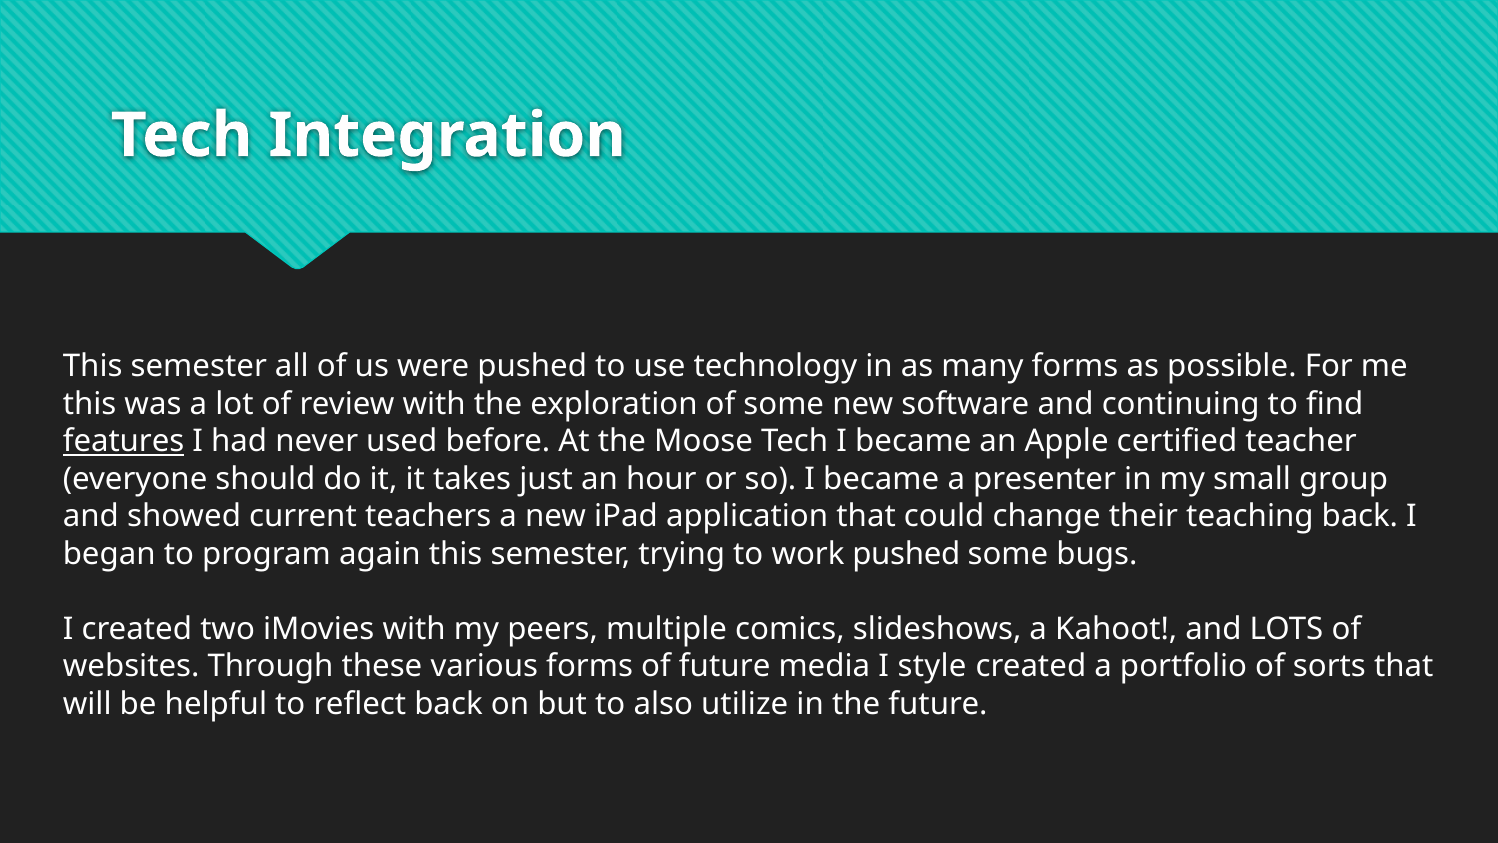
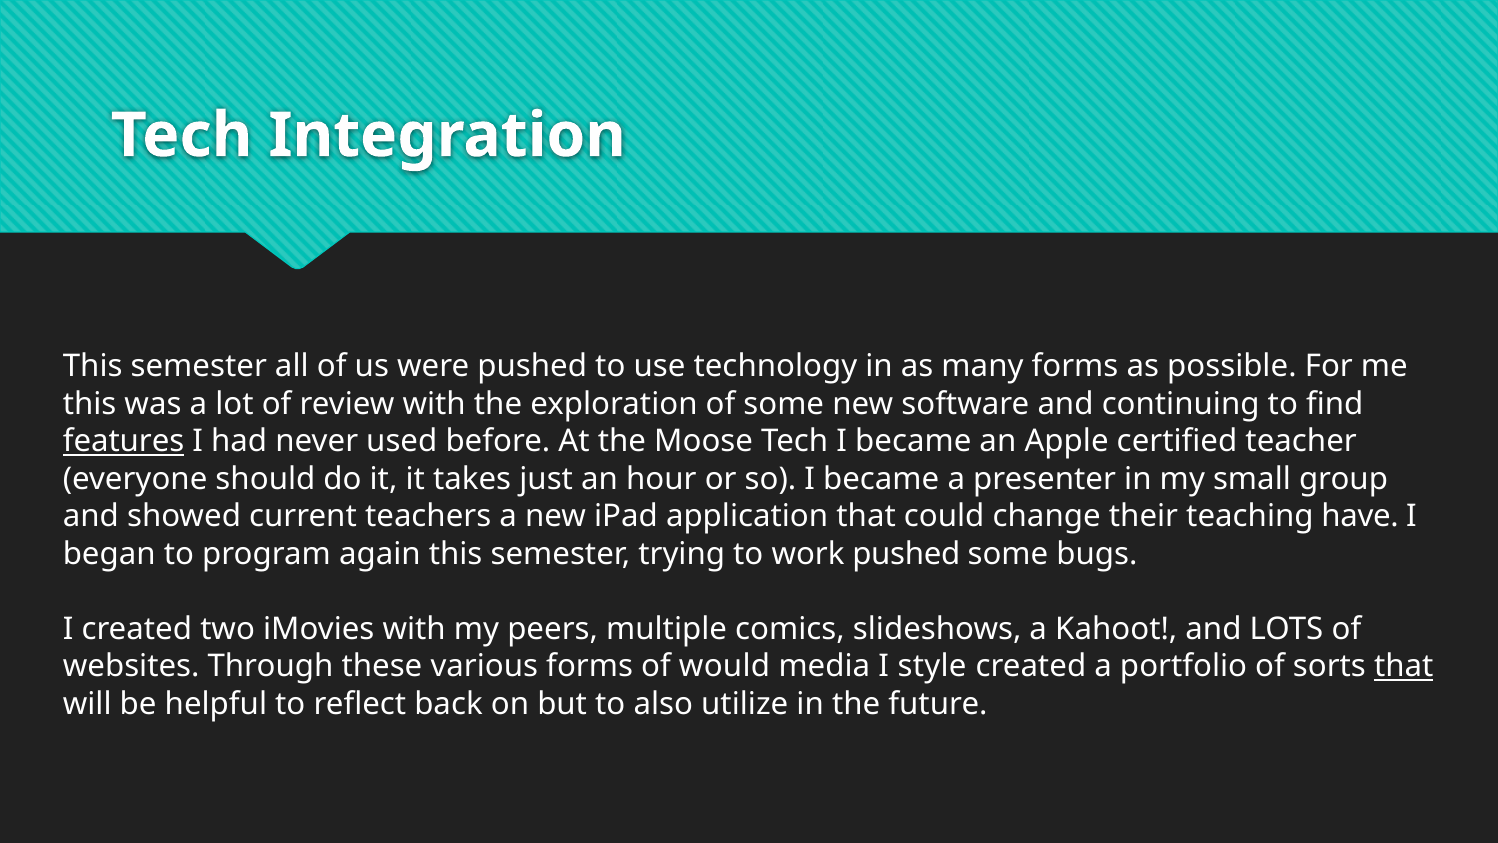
teaching back: back -> have (1360, 516)
of future: future -> would (725, 666)
that underline: none -> present (1404, 666)
